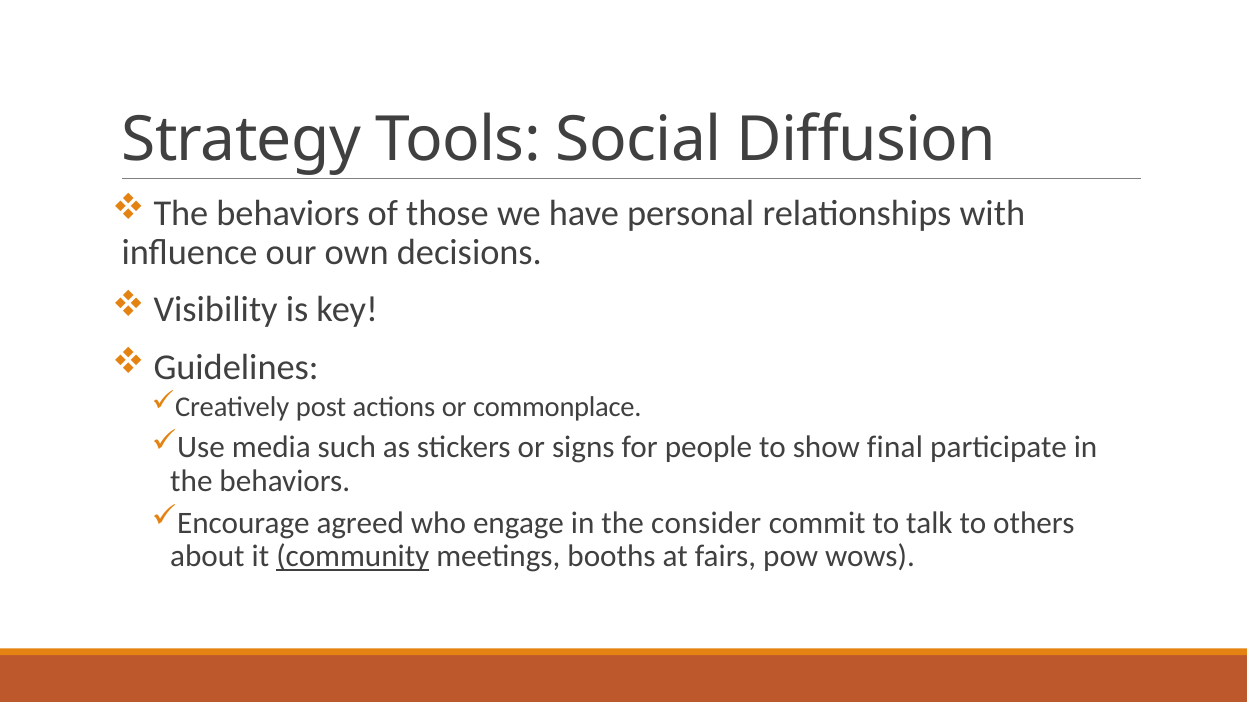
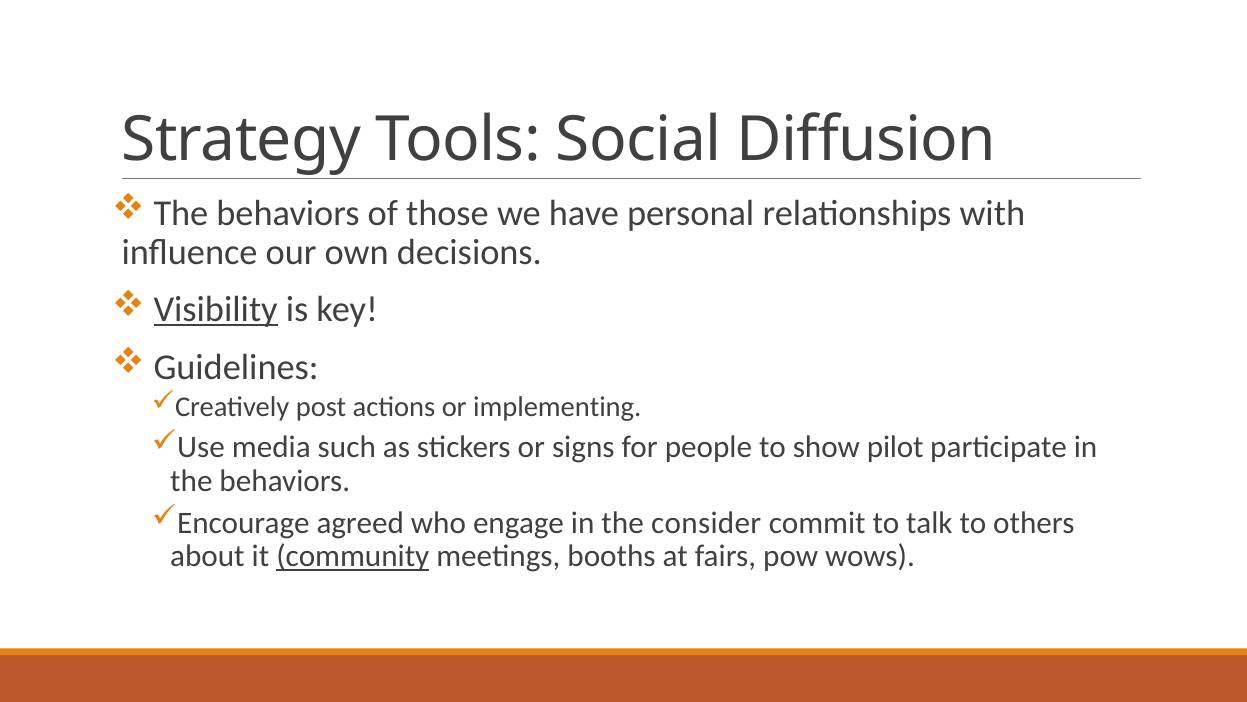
Visibility underline: none -> present (216, 309)
commonplace: commonplace -> implementing (557, 407)
final: final -> pilot (895, 447)
